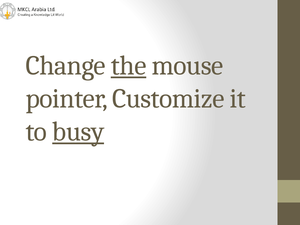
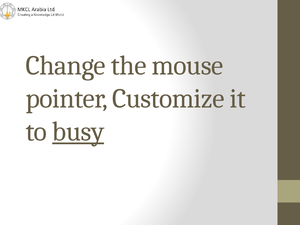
the underline: present -> none (129, 66)
